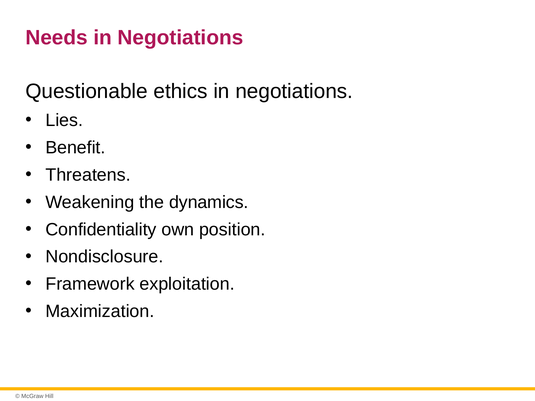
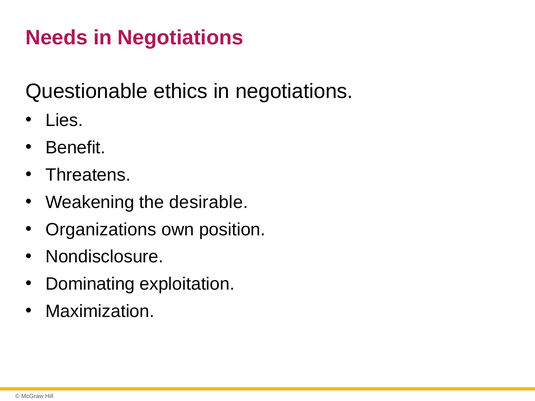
dynamics: dynamics -> desirable (209, 202)
Confidentiality: Confidentiality -> Organizations (101, 230)
Framework: Framework -> Dominating (90, 284)
